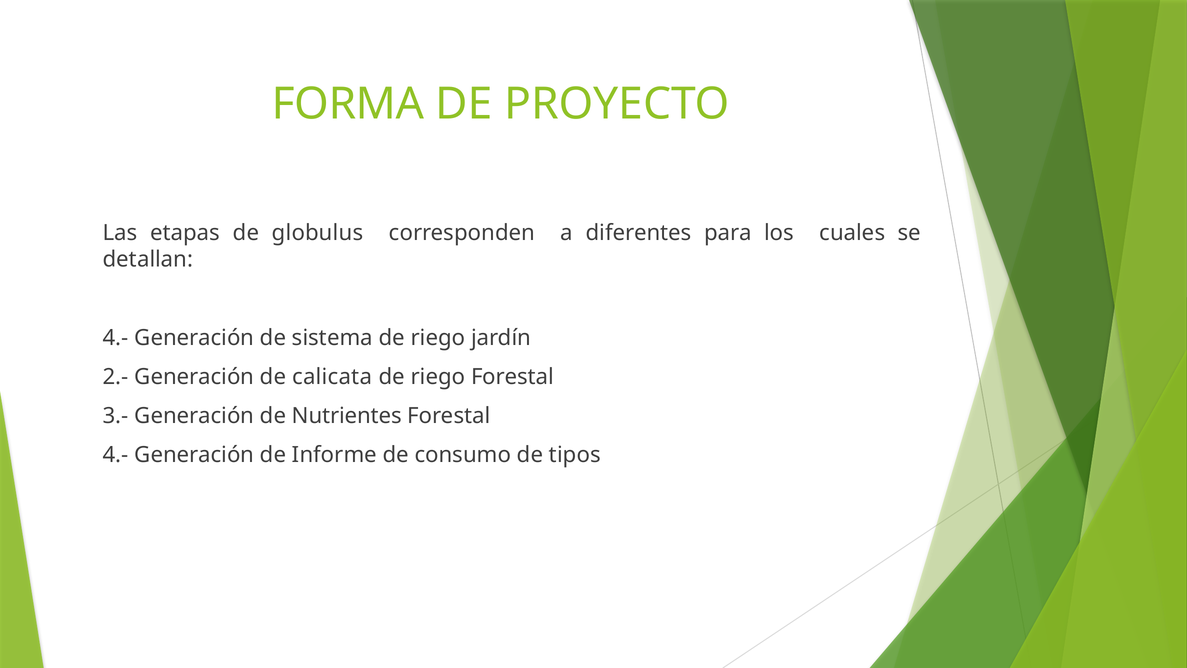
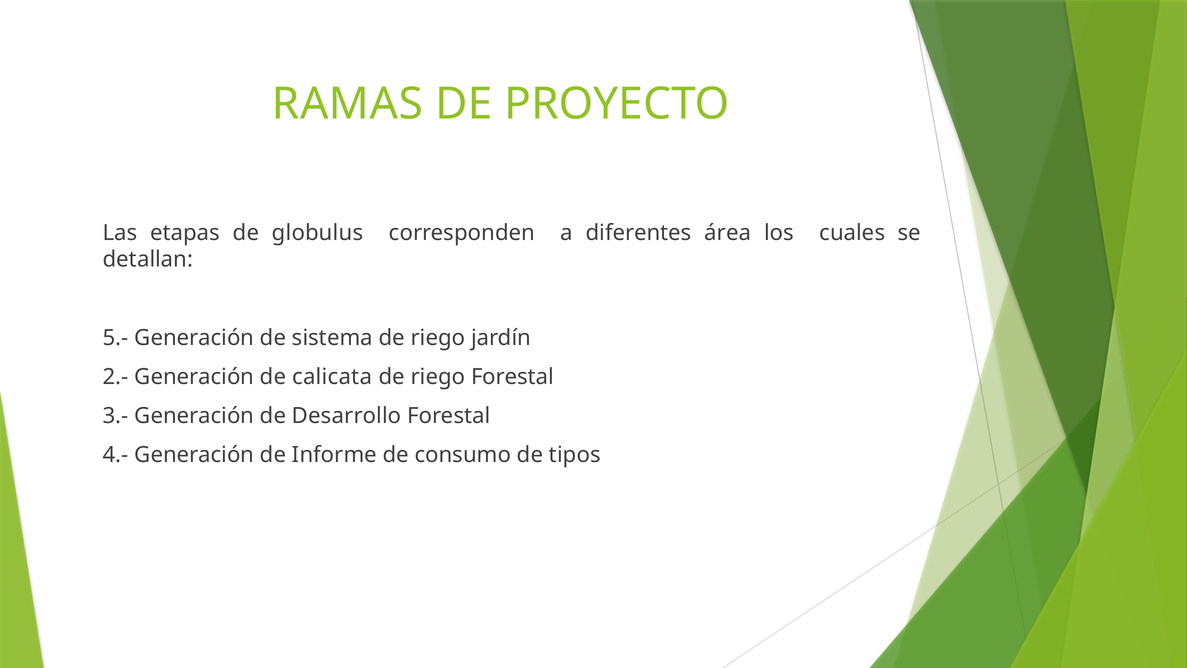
FORMA: FORMA -> RAMAS (348, 104)
para: para -> área (728, 233)
4.-: 4.- -> 5.- (116, 338)
Nutrientes: Nutrientes -> Desarrollo (347, 416)
